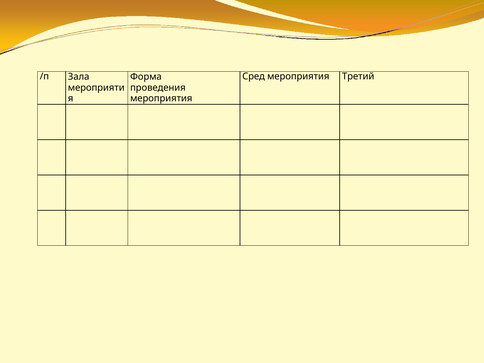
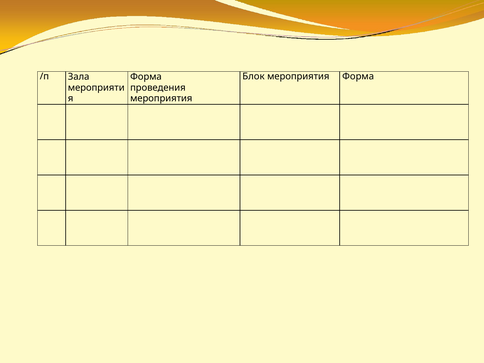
Сред: Сред -> Блок (254, 76)
мероприятия Третий: Третий -> Форма (358, 76)
